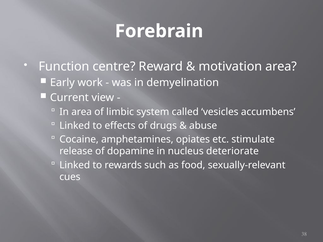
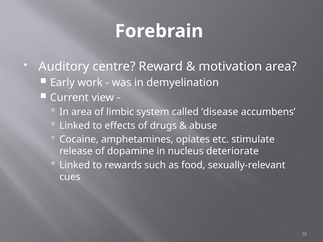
Function: Function -> Auditory (64, 67)
vesicles: vesicles -> disease (220, 112)
